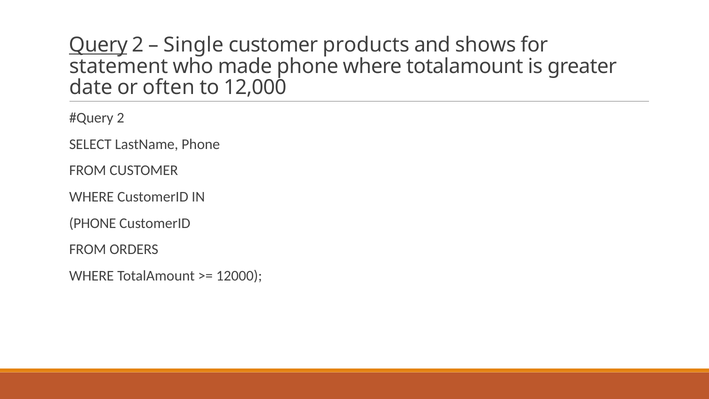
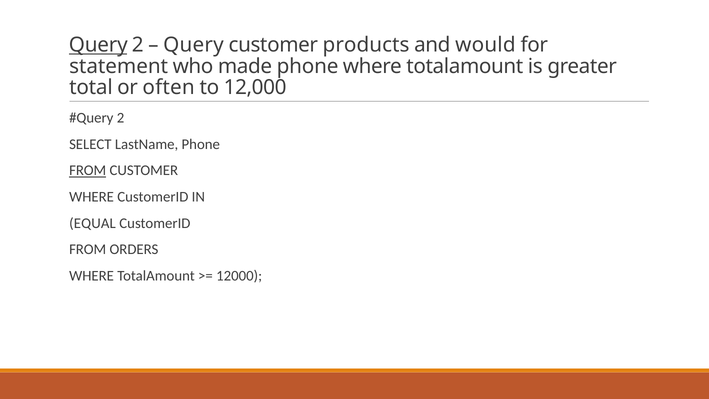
Single: Single -> Query (193, 45)
shows: shows -> would (485, 45)
date: date -> total (91, 87)
FROM underline: none -> present (88, 170)
PHONE: PHONE -> EQUAL (92, 223)
